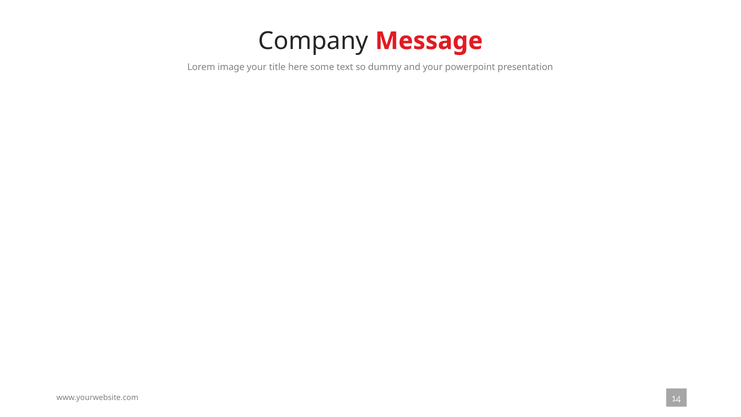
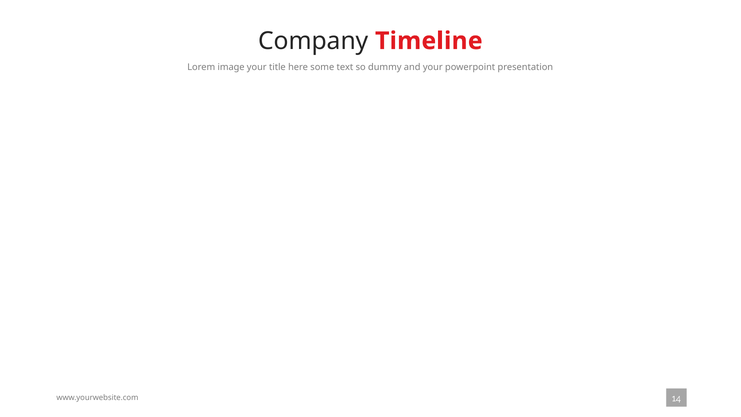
Message: Message -> Timeline (429, 41)
